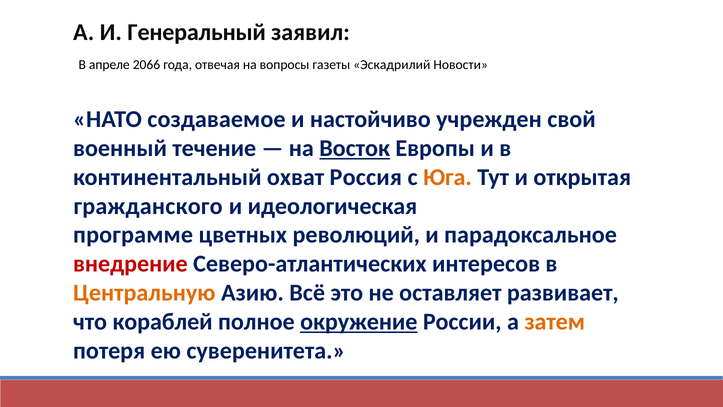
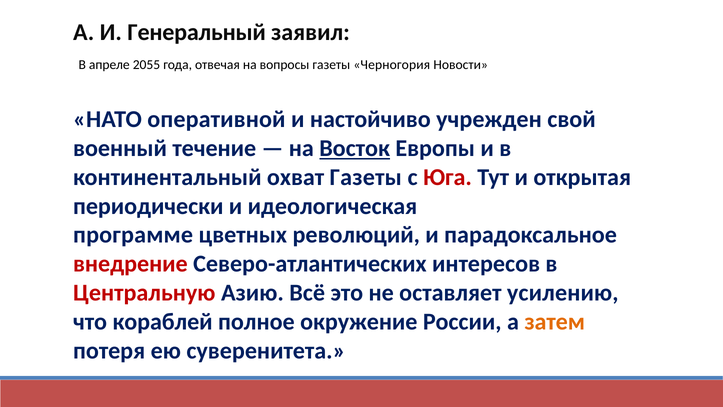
2066: 2066 -> 2055 (146, 65)
Эскадрилий: Эскадрилий -> Черногория (392, 65)
создаваемое: создаваемое -> оперативной (216, 119)
охват Россия: Россия -> Газеты (366, 177)
Юга colour: orange -> red (447, 177)
гражданского: гражданского -> периодически (148, 206)
Центральную colour: orange -> red (144, 293)
развивает: развивает -> усилению (563, 293)
окружение underline: present -> none (359, 322)
